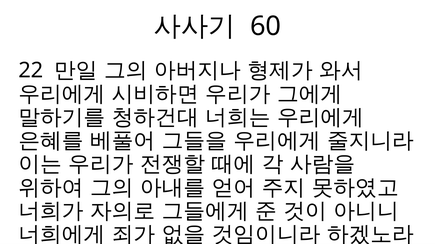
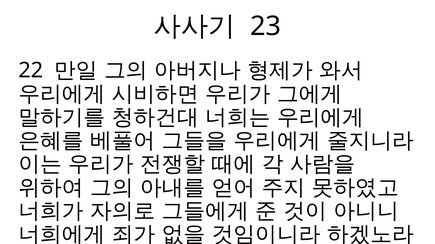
60: 60 -> 23 (266, 26)
